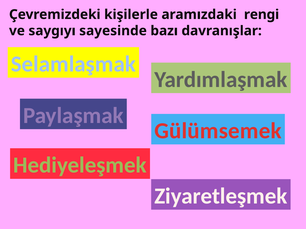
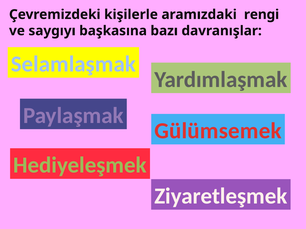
sayesinde: sayesinde -> başkasına (113, 31)
